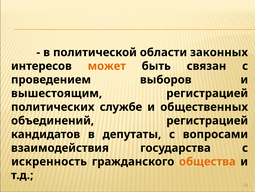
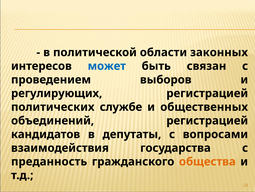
может colour: orange -> blue (107, 66)
вышестоящим: вышестоящим -> регулирующих (57, 93)
искренность: искренность -> преданность (49, 161)
